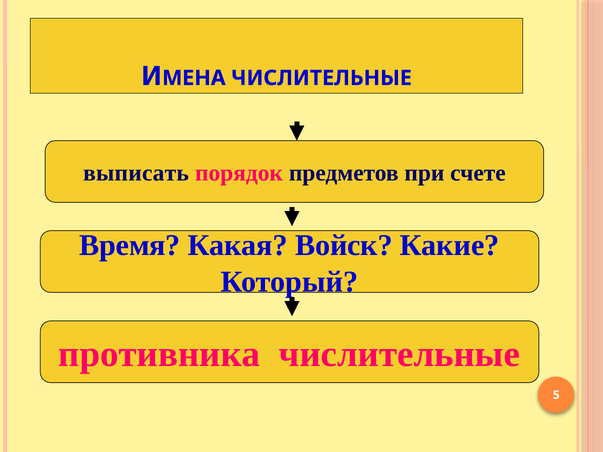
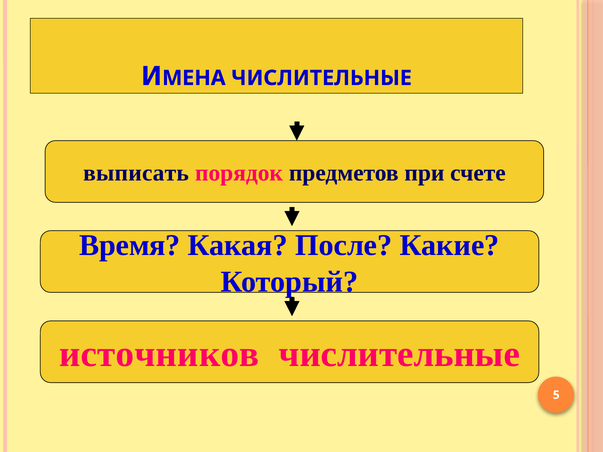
Войск: Войск -> После (344, 246)
противника: противника -> источников (159, 355)
